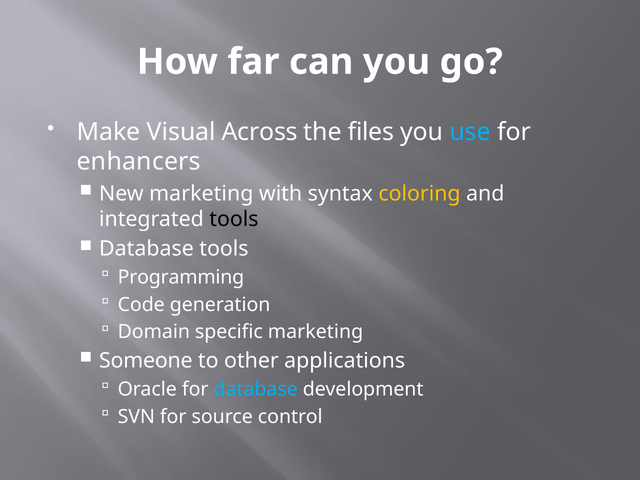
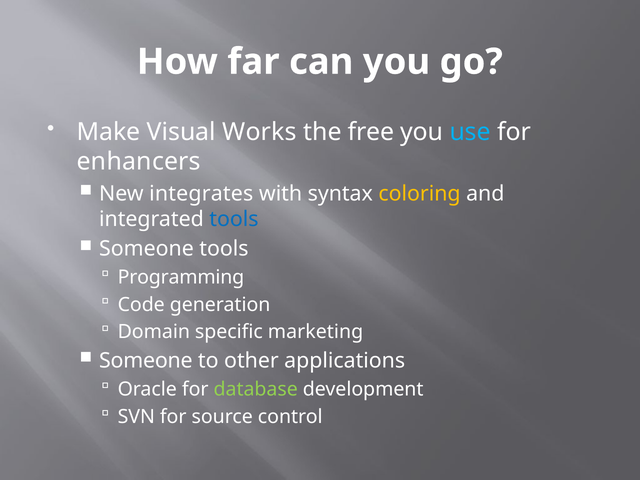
Across: Across -> Works (260, 132)
files: files -> free (371, 132)
New marketing: marketing -> integrates (201, 193)
tools colour: black -> blue (234, 219)
Database: Database -> Someone (146, 249)
database colour: light blue -> light green (256, 389)
